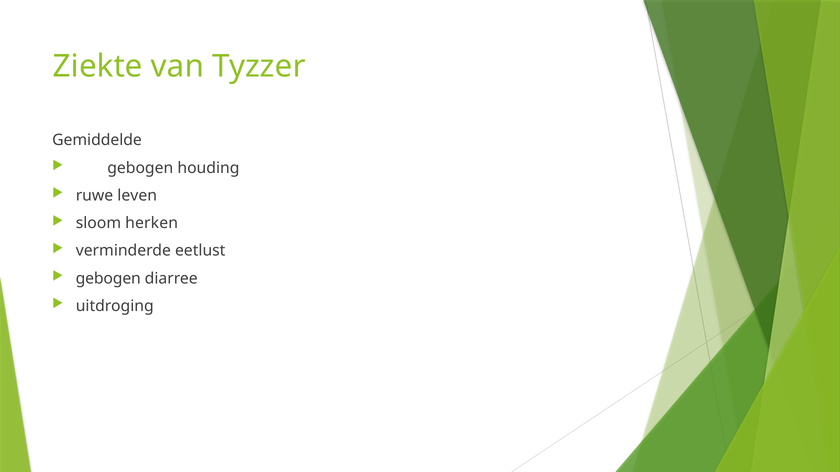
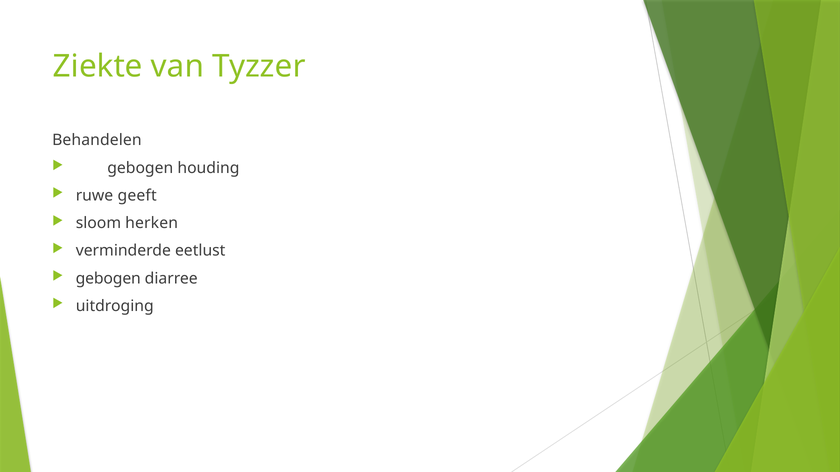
Gemiddelde: Gemiddelde -> Behandelen (97, 140)
leven: leven -> geeft (137, 196)
